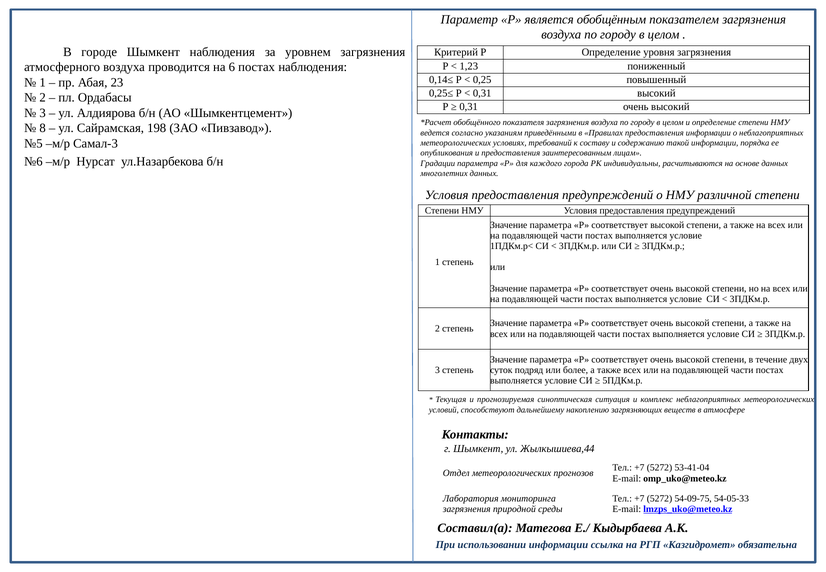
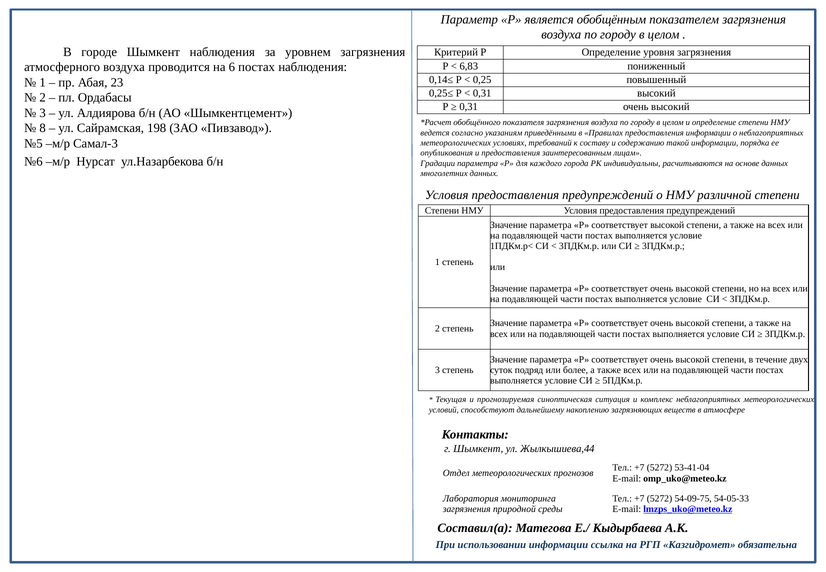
1,23: 1,23 -> 6,83 (469, 66)
